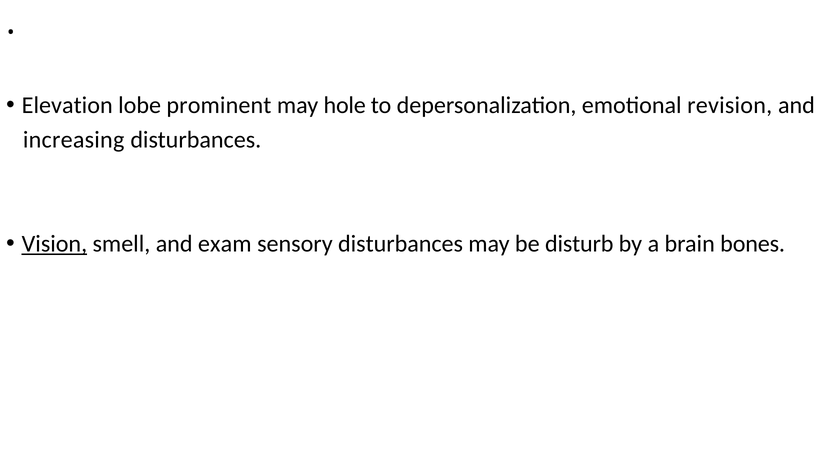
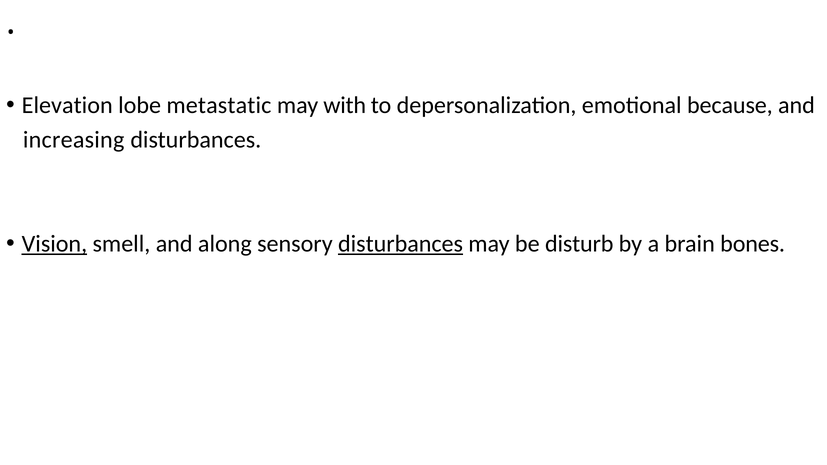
prominent: prominent -> metastatic (219, 105)
hole: hole -> with (345, 105)
revision: revision -> because (730, 105)
exam: exam -> along (225, 244)
disturbances underline: none -> present (401, 244)
